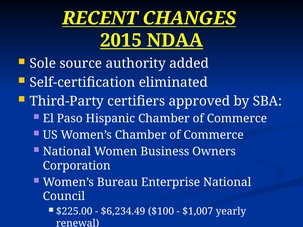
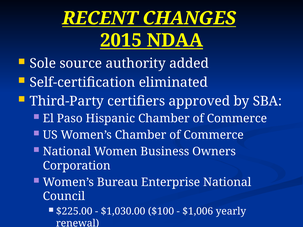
$6,234.49: $6,234.49 -> $1,030.00 (123, 212)
$1,007: $1,007 -> $1,006 (198, 212)
